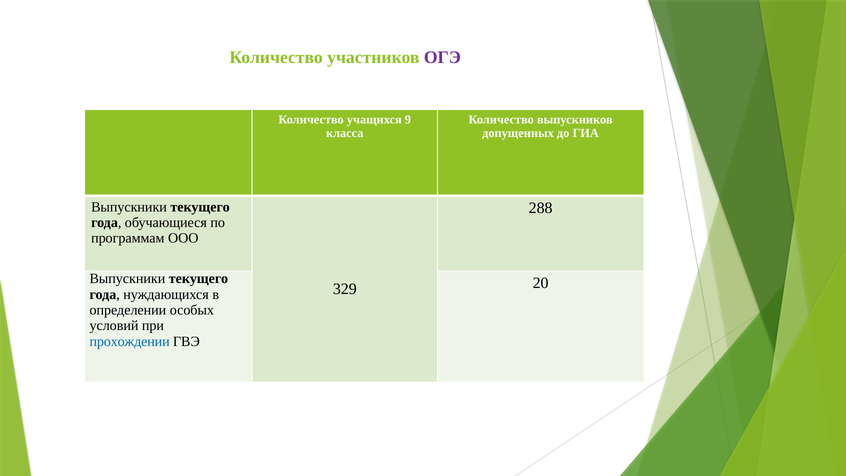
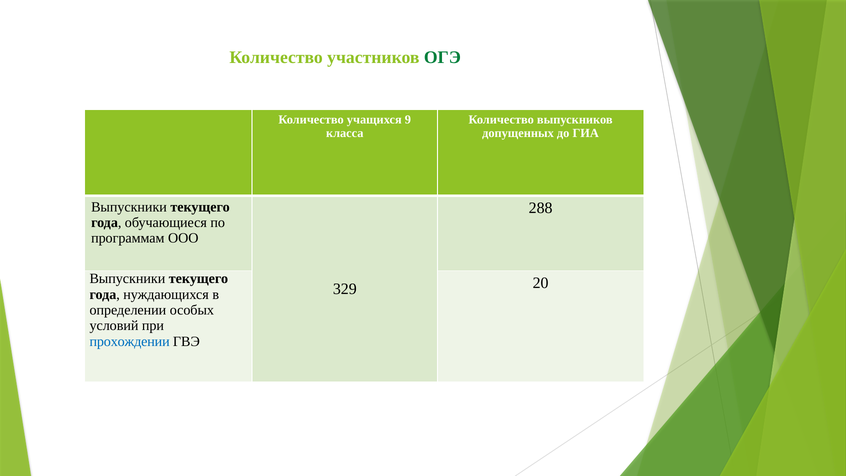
ОГЭ colour: purple -> green (442, 57)
